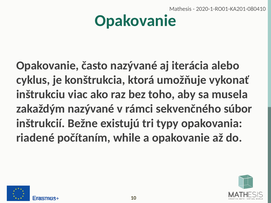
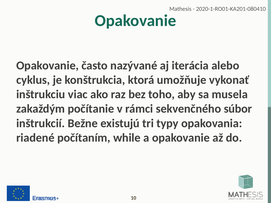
zakaždým nazývané: nazývané -> počítanie (91, 109)
